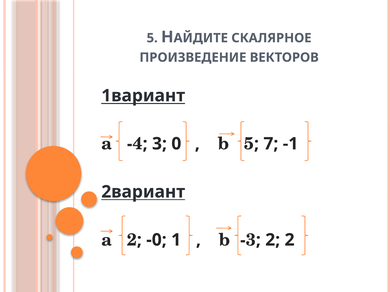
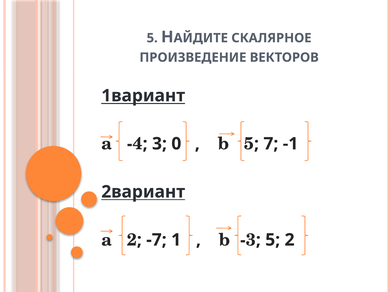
-0: -0 -> -7 (156, 240)
2: 2 -> 5 (273, 240)
